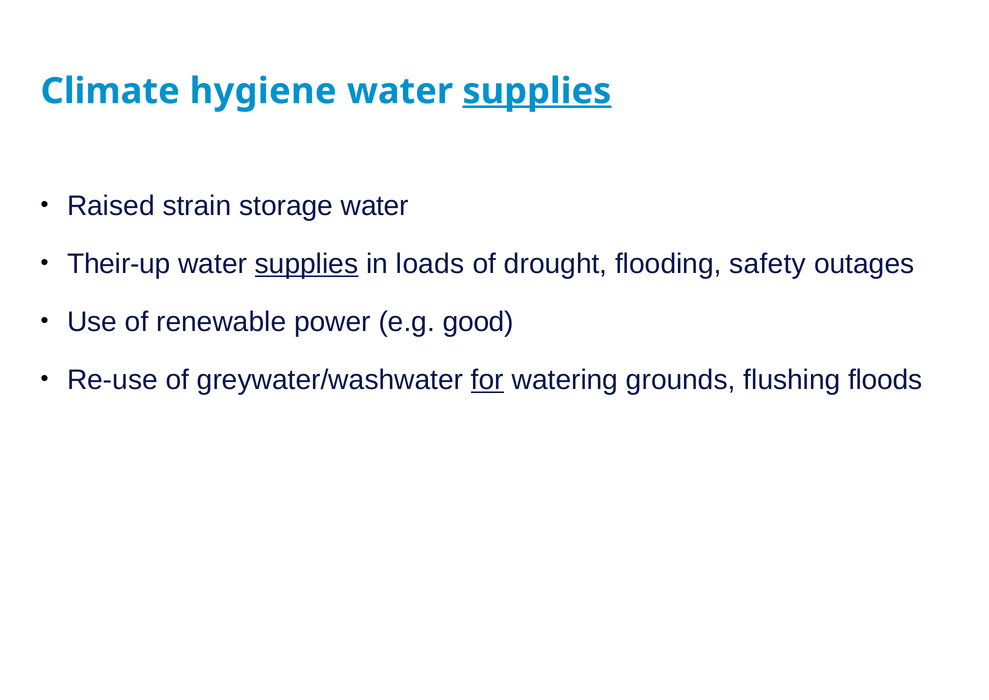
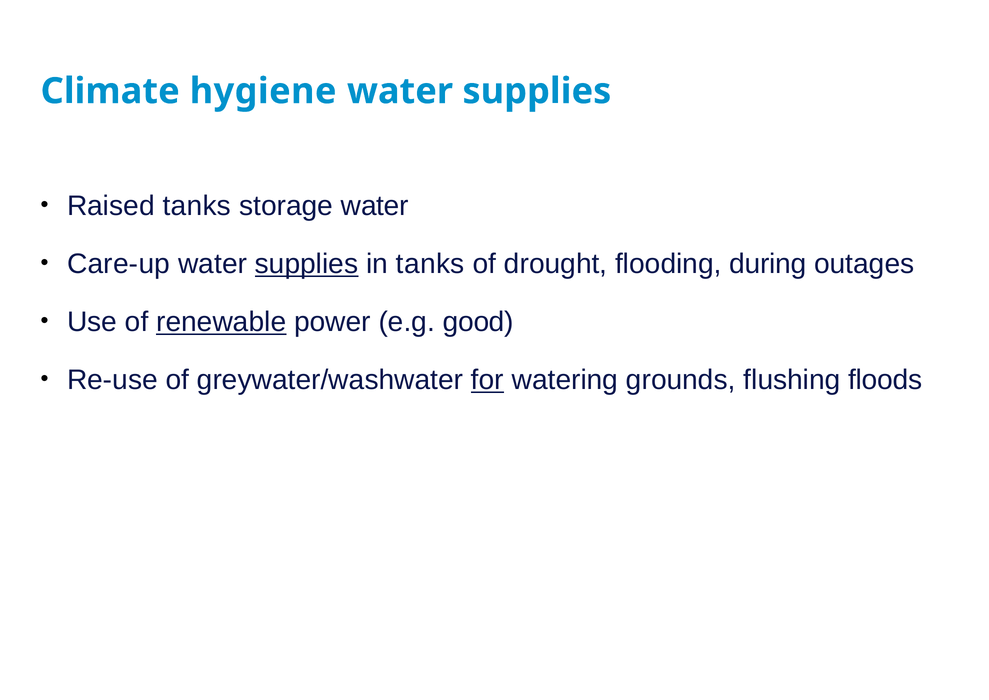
supplies underline: present -> none (537, 91)
Raised strain: strain -> tanks (197, 206)
Their-up: Their-up -> Care-up (119, 264)
in loads: loads -> tanks (430, 264)
safety: safety -> during (768, 264)
renewable underline: none -> present (221, 322)
